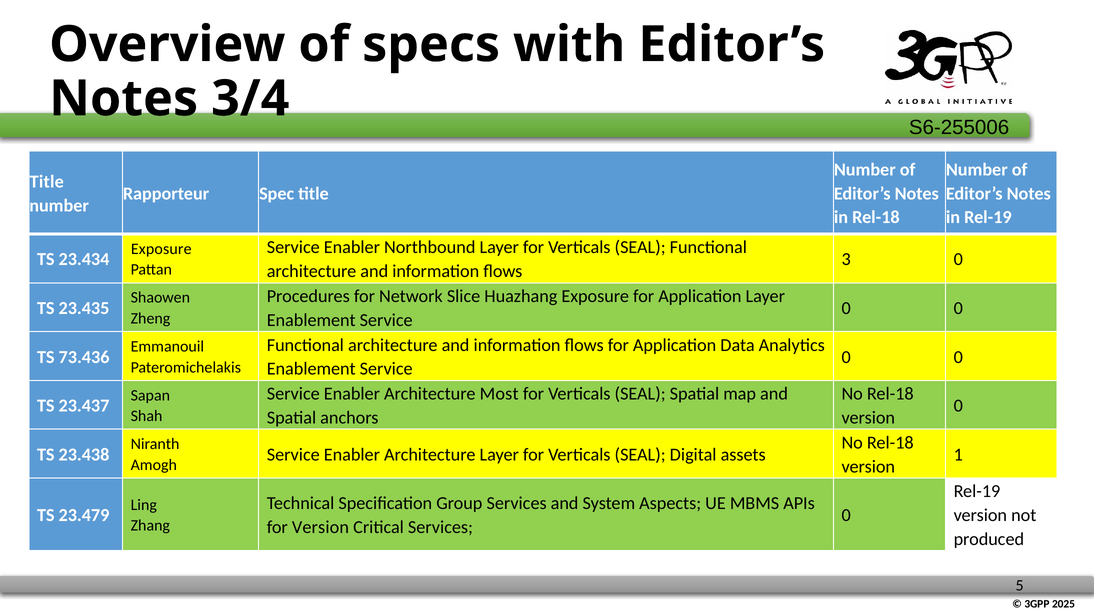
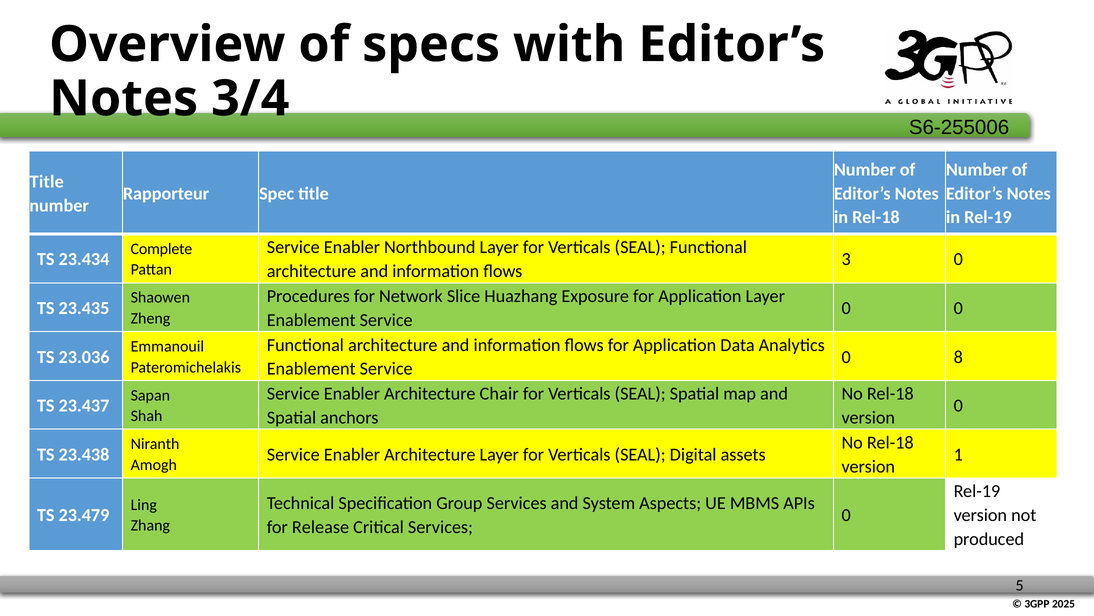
Exposure: Exposure -> Complete (161, 249)
73.436: 73.436 -> 23.036 (84, 357)
0: 0 -> 8 (958, 357)
Most: Most -> Chair (499, 393)
for Version: Version -> Release (321, 527)
